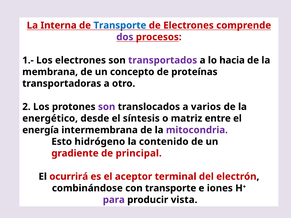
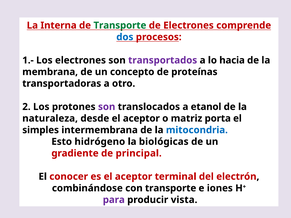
Transporte colour: blue -> green (120, 25)
dos colour: purple -> blue (125, 37)
varios: varios -> etanol (206, 107)
energético: energético -> naturaleza (50, 119)
desde el síntesis: síntesis -> aceptor (141, 119)
entre: entre -> porta (218, 119)
energía: energía -> simples (41, 130)
mitocondria colour: purple -> blue (197, 130)
contenido: contenido -> biológicas (164, 142)
ocurrirá: ocurrirá -> conocer (69, 177)
